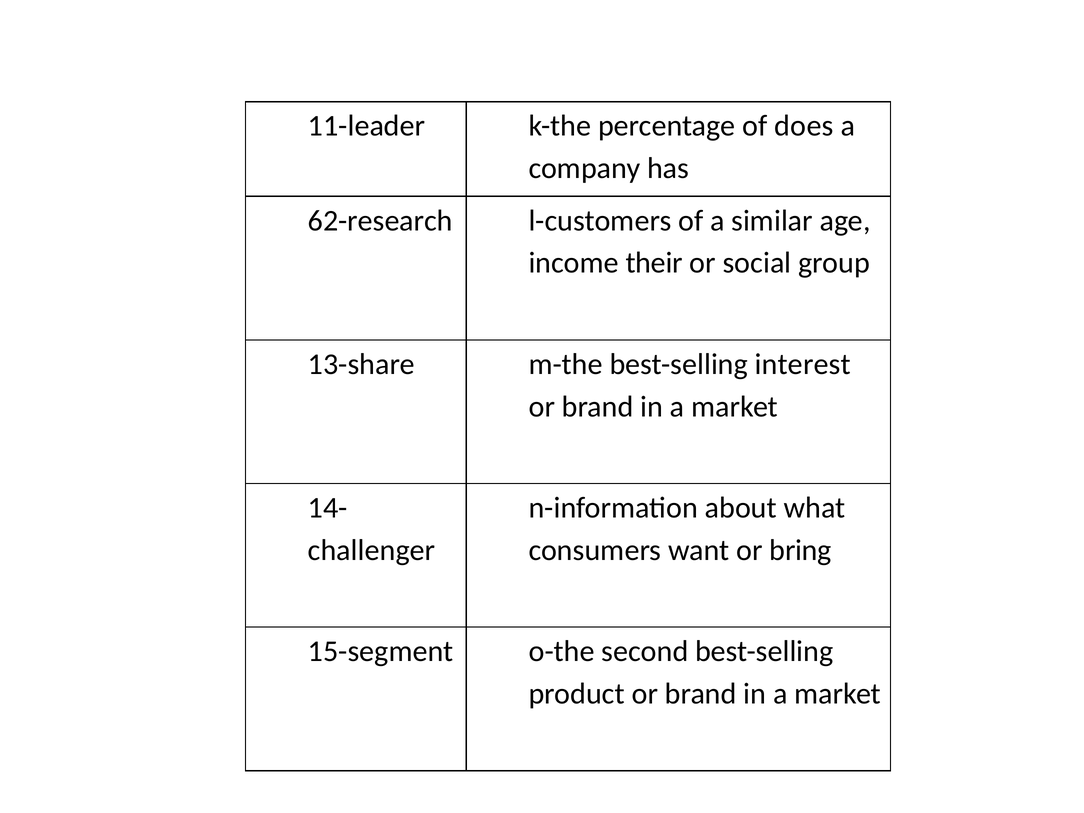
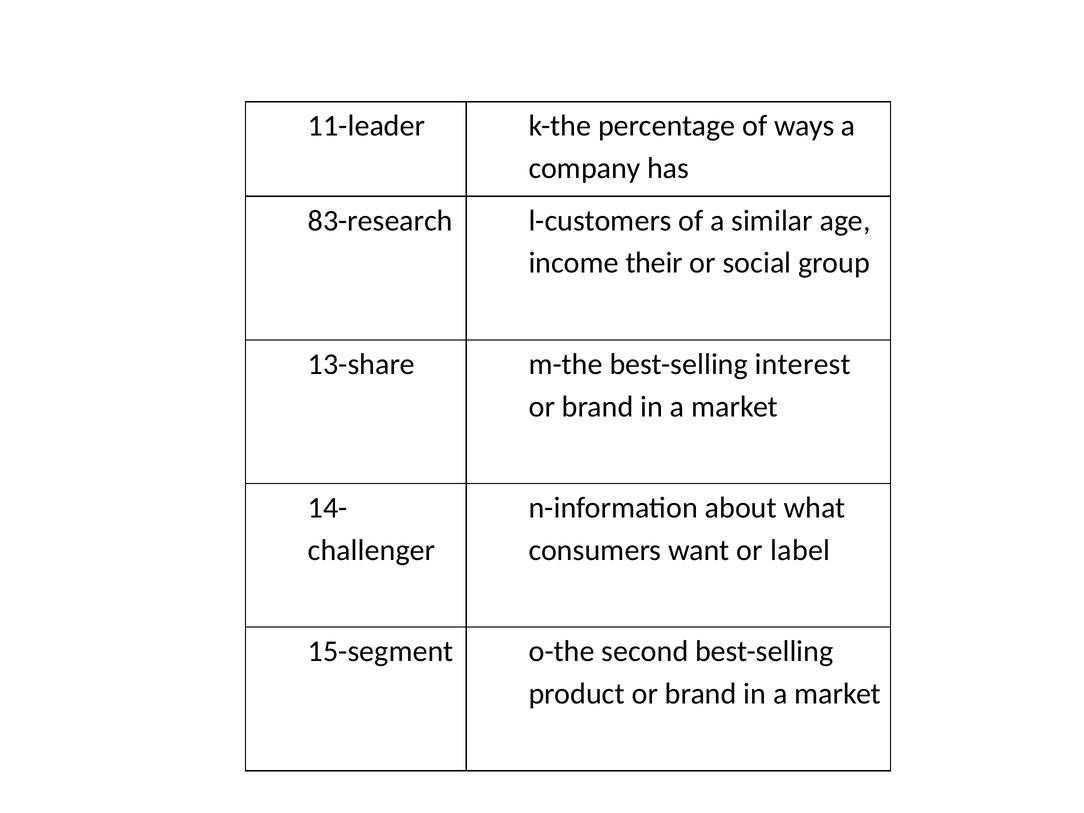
does: does -> ways (804, 126)
62-research: 62-research -> 83-research (380, 221)
bring: bring -> label (800, 550)
